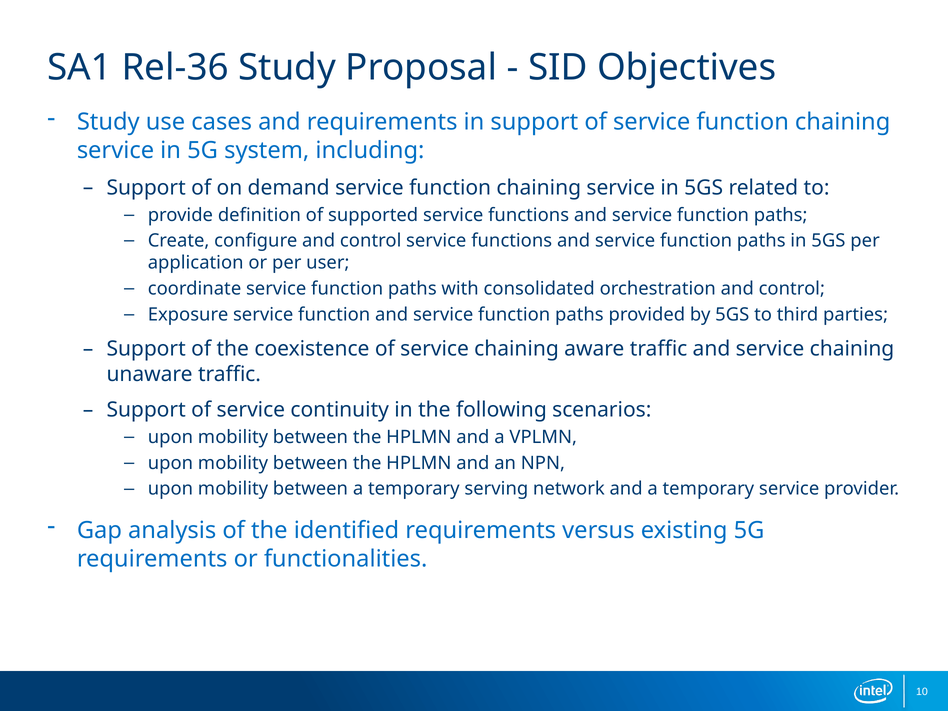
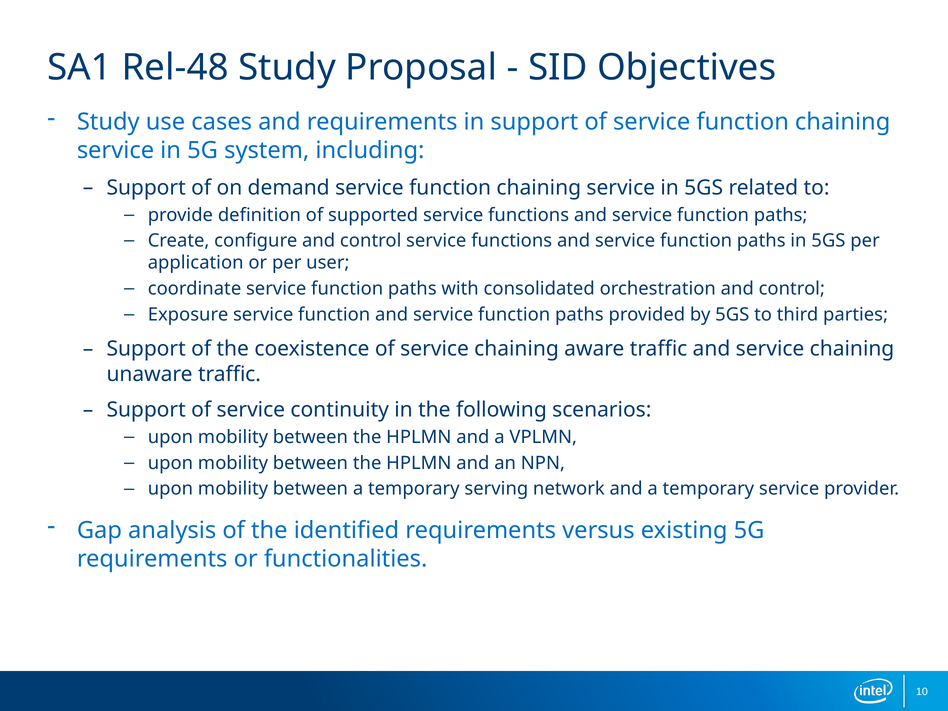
Rel-36: Rel-36 -> Rel-48 (175, 67)
